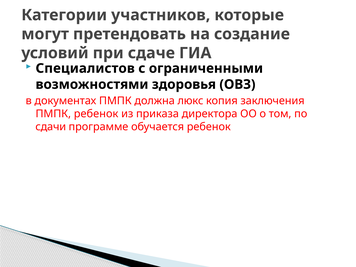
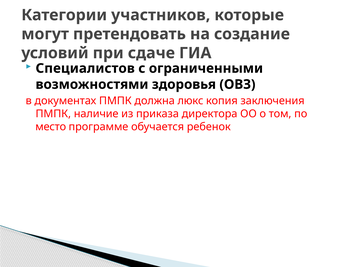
ПМПК ребенок: ребенок -> наличие (96, 114)
сдачи: сдачи -> место (51, 127)
